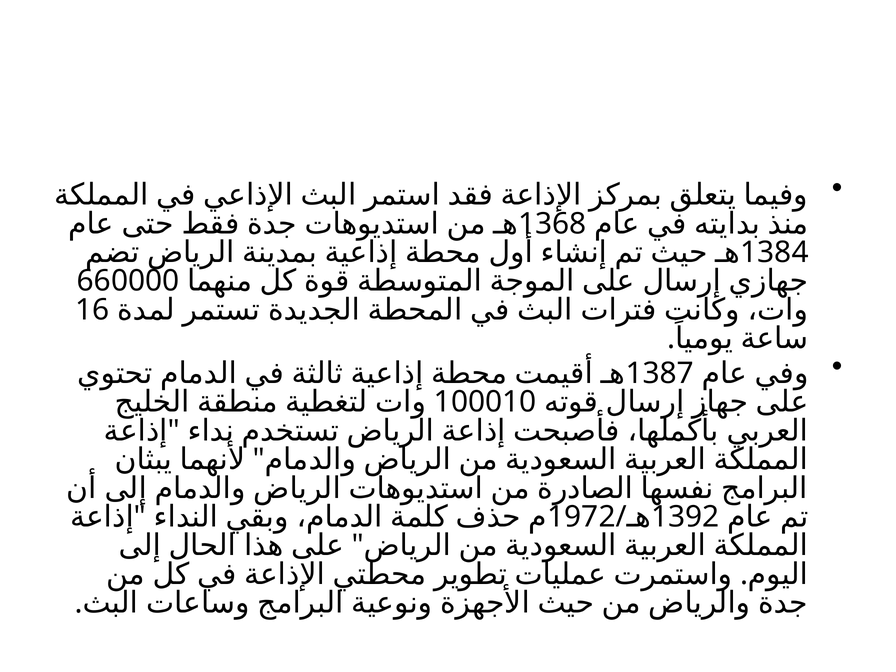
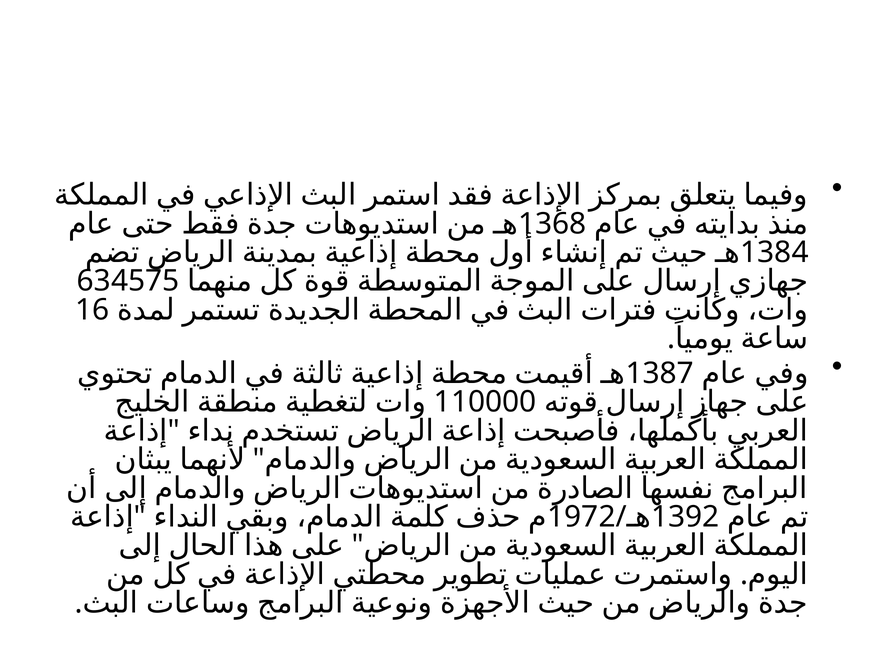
660000: 660000 -> 634575 (128, 281)
100010: 100010 -> 110000 (485, 402)
